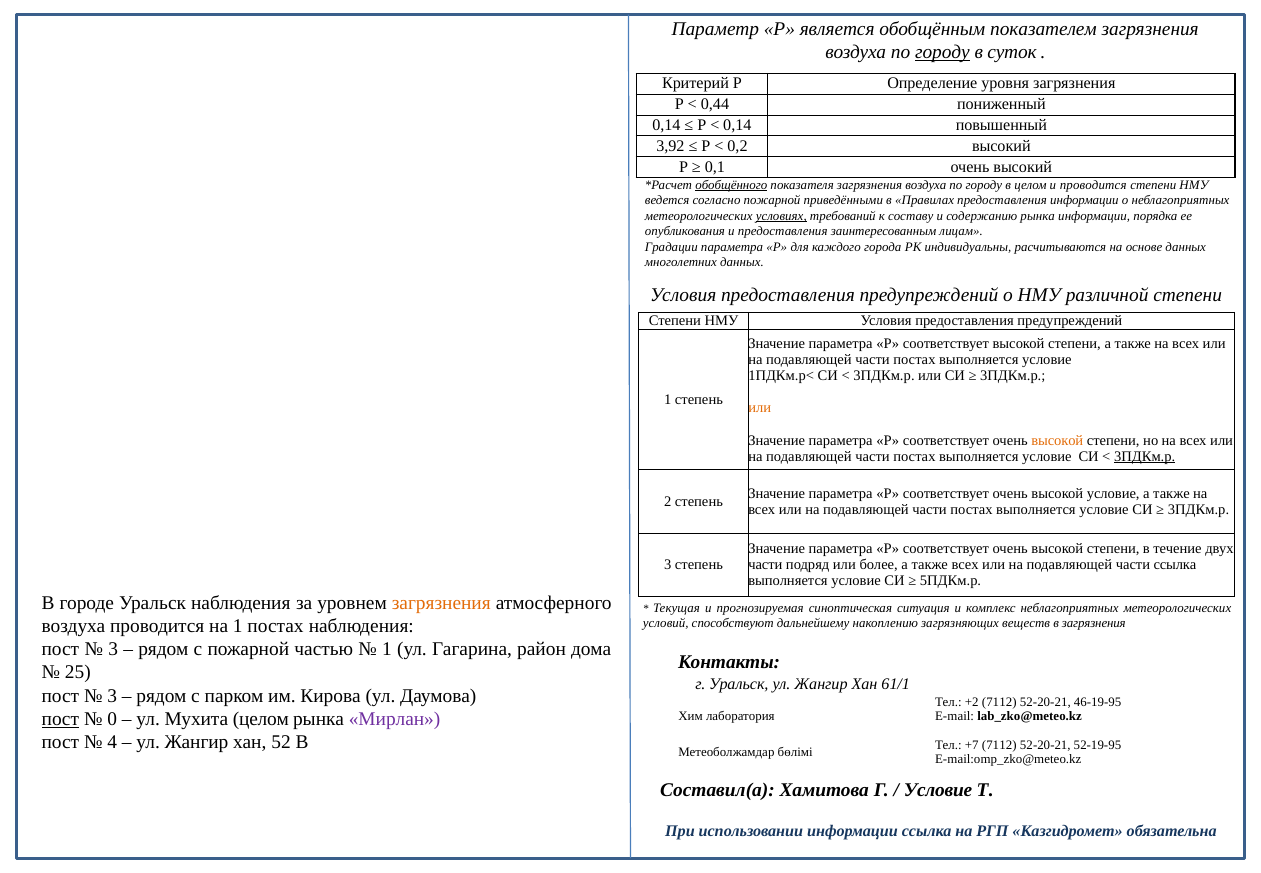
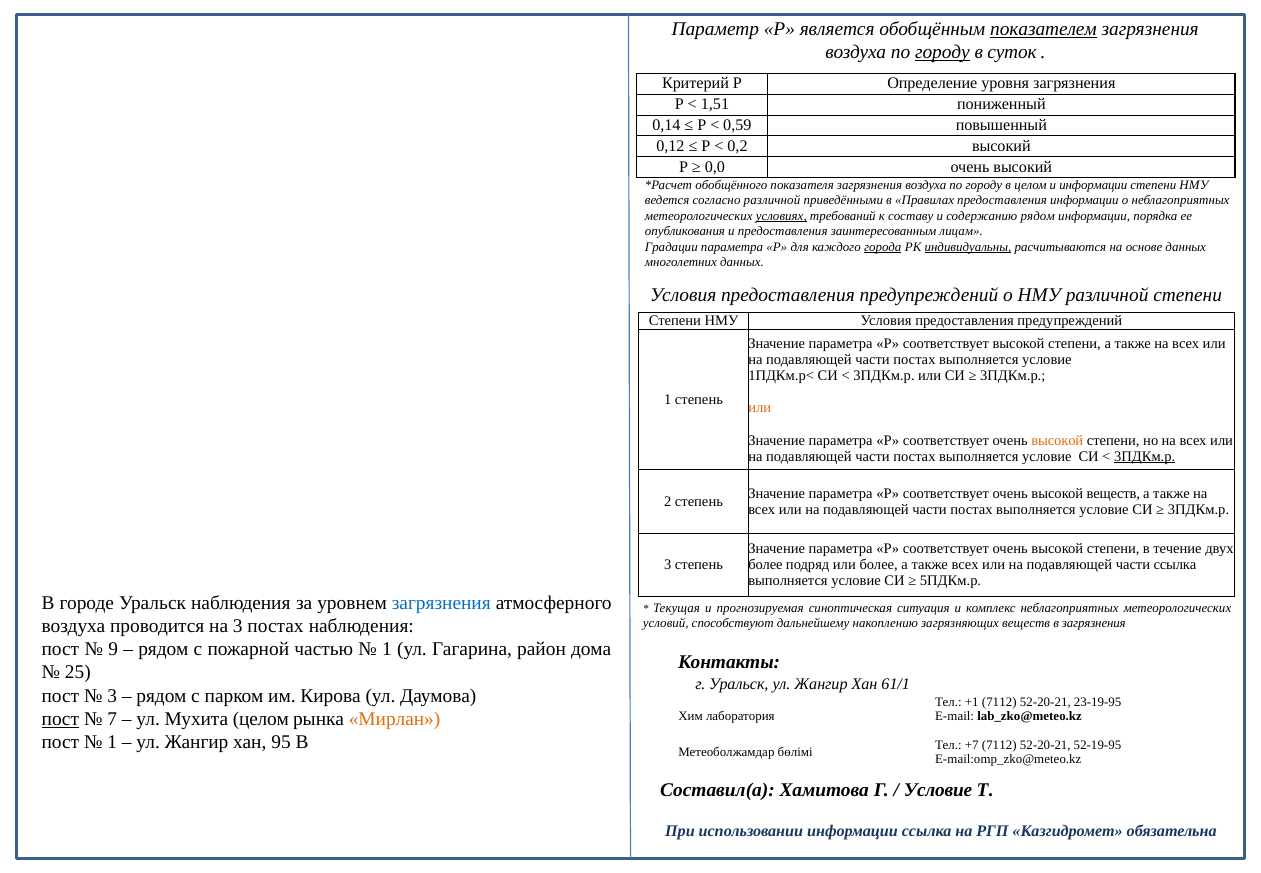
показателем underline: none -> present (1043, 29)
0,44: 0,44 -> 1,51 (715, 104)
0,14: 0,14 -> 0,59 (737, 125)
3,92: 3,92 -> 0,12 (670, 146)
0,1: 0,1 -> 0,0 (715, 167)
обобщённого underline: present -> none (731, 185)
и проводится: проводится -> информации (1093, 185)
согласно пожарной: пожарной -> различной (772, 200)
содержанию рынка: рынка -> рядом (1038, 216)
города underline: none -> present (883, 247)
индивидуальны underline: none -> present (968, 247)
высокой условие: условие -> веществ (1113, 493)
части: части -> более (765, 565)
загрязнения colour: orange -> blue (441, 603)
на 1: 1 -> 3 (238, 626)
3: 3 -> 9 (113, 649)
+2: +2 -> +1 (972, 702)
46-19-95: 46-19-95 -> 23-19-95 (1098, 702)
0: 0 -> 7 (112, 719)
Мирлан colour: purple -> orange (395, 719)
4: 4 -> 1 (112, 742)
52: 52 -> 95 (281, 742)
